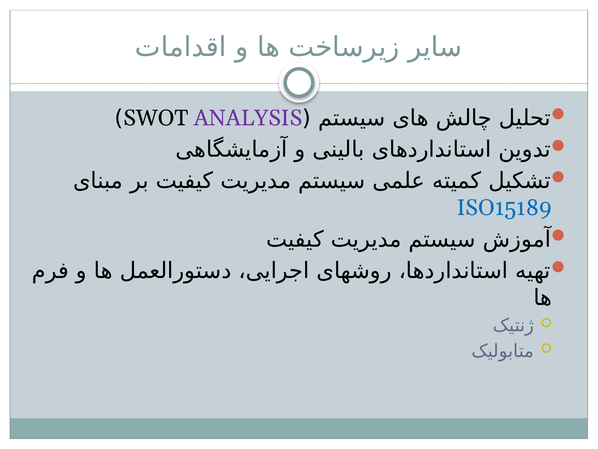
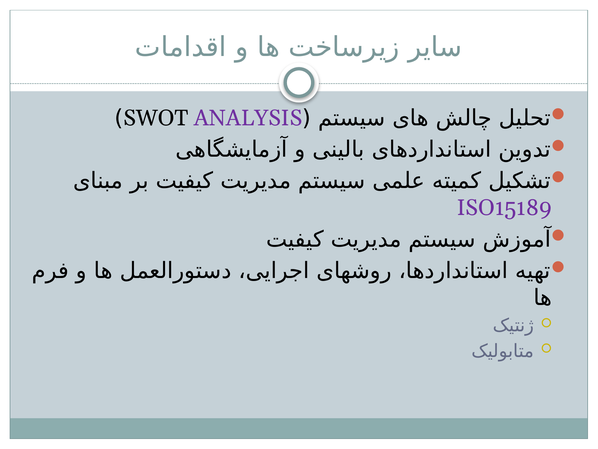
ISO15189 colour: blue -> purple (504, 208)
